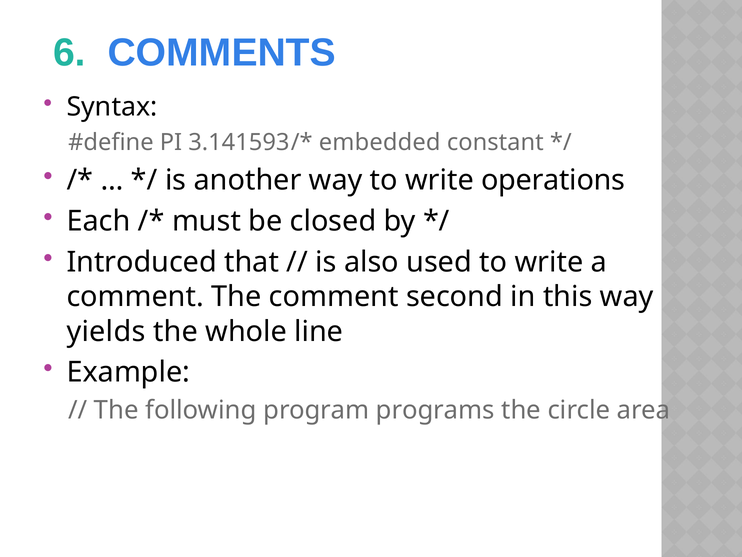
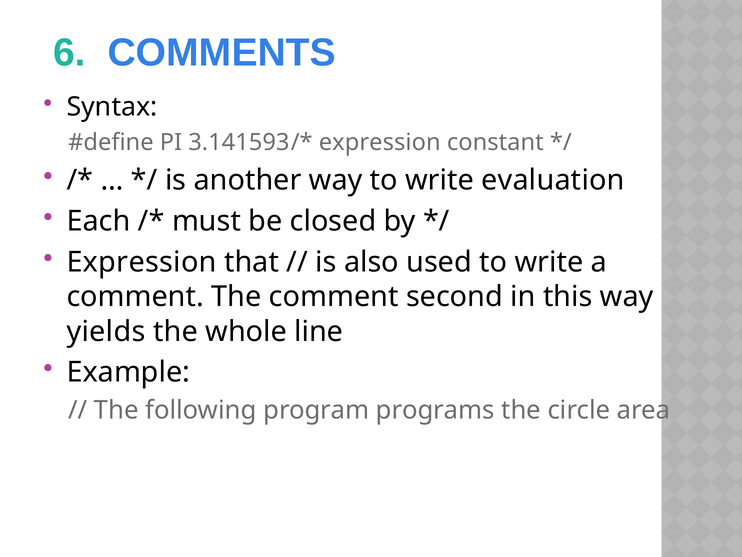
embedded: embedded -> expression (380, 142)
operations: operations -> evaluation (553, 180)
Introduced: Introduced -> Expression (142, 262)
